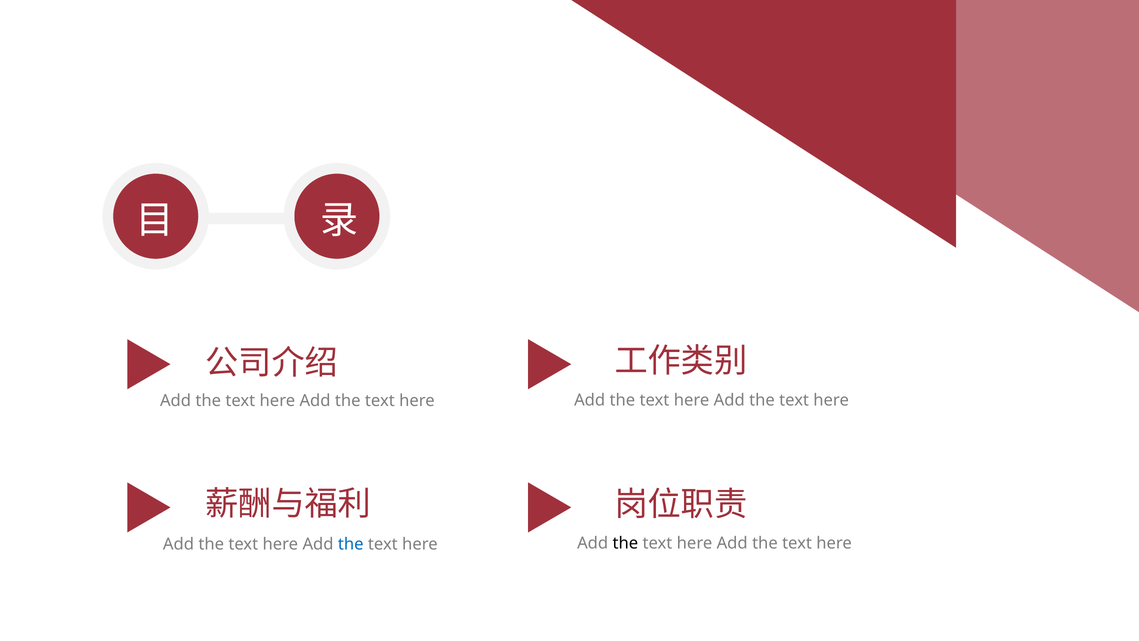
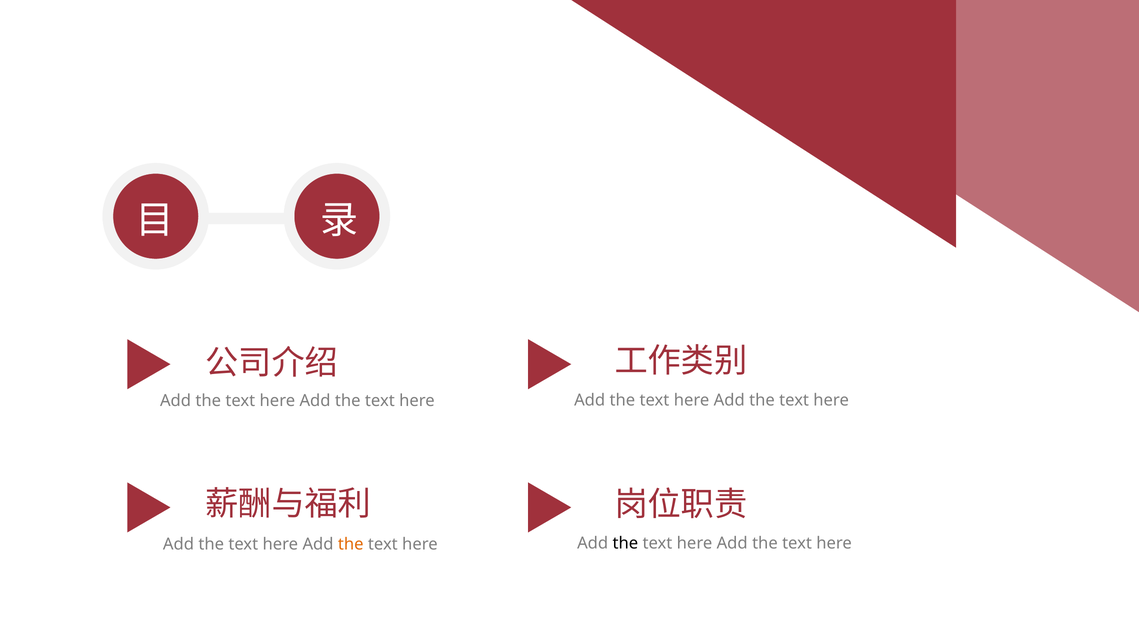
the colour: blue -> orange (351, 544)
